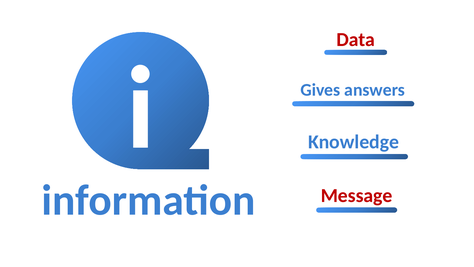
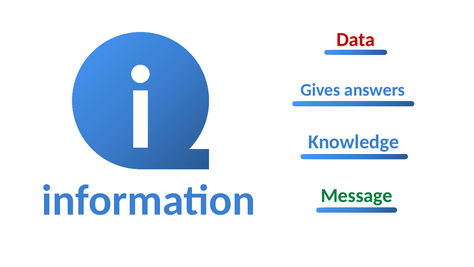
Message colour: red -> green (357, 195)
